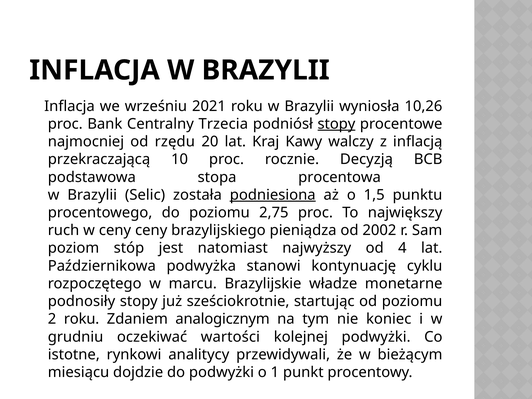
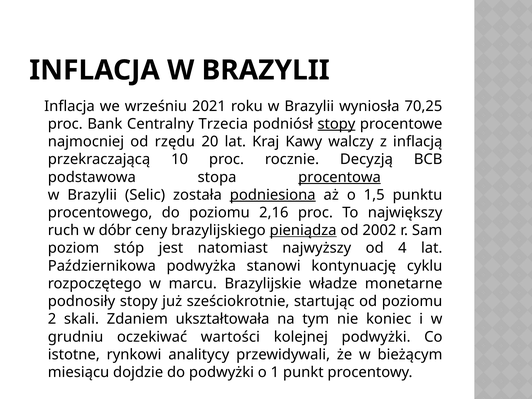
10,26: 10,26 -> 70,25 (423, 106)
procentowa underline: none -> present (340, 177)
2,75: 2,75 -> 2,16 (274, 213)
w ceny: ceny -> dóbr (115, 230)
pieniądza underline: none -> present (303, 230)
2 roku: roku -> skali (81, 319)
analogicznym: analogicznym -> ukształtowała (223, 319)
